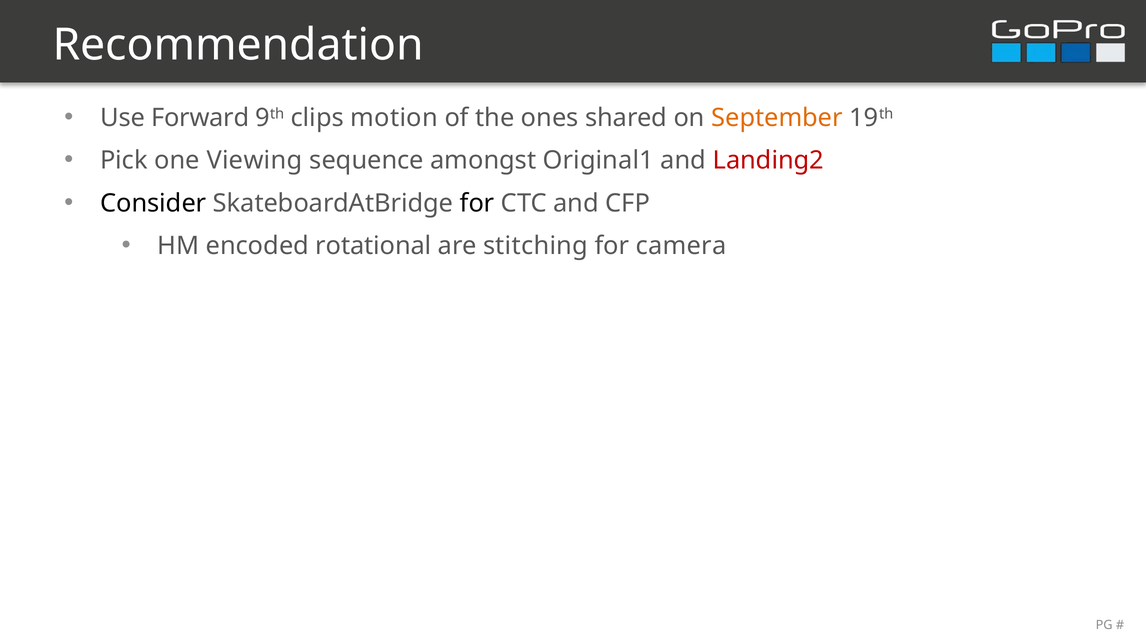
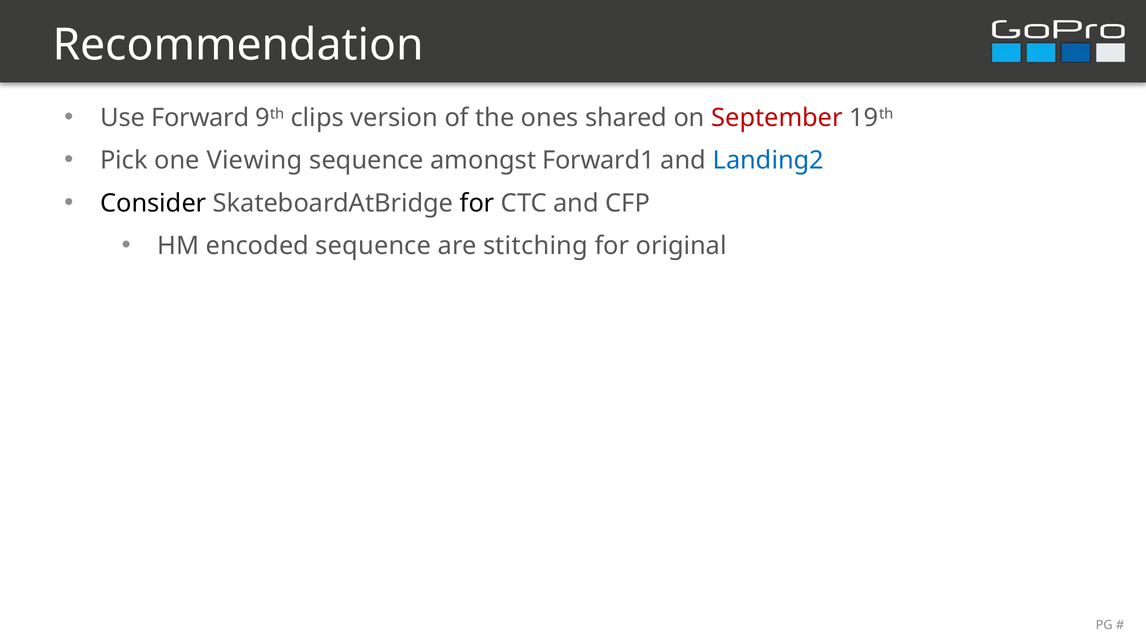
motion: motion -> version (394, 118)
September colour: orange -> red (777, 118)
Original1: Original1 -> Forward1 (599, 161)
Landing2 colour: red -> blue (768, 161)
encoded rotational: rotational -> sequence (373, 246)
camera: camera -> original (681, 246)
